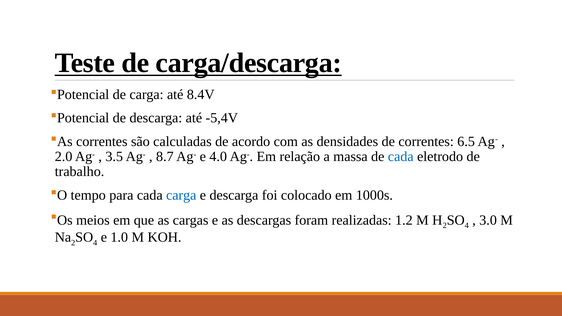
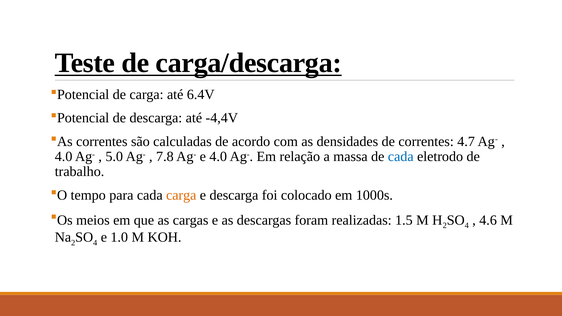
8.4V: 8.4V -> 6.4V (201, 95)
-5,4V: -5,4V -> -4,4V (222, 118)
6.5: 6.5 -> 4.7 (466, 141)
2.0: 2.0 -> 4.0 (64, 157)
3.5: 3.5 -> 5.0 (114, 157)
8.7: 8.7 -> 7.8 (165, 157)
carga colour: blue -> orange (181, 195)
1.2: 1.2 -> 1.5 (404, 220)
3.0: 3.0 -> 4.6 (488, 220)
